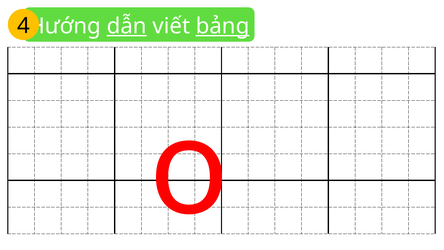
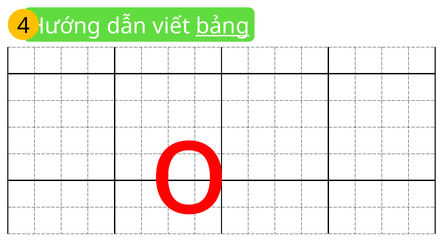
dẫn underline: present -> none (127, 26)
